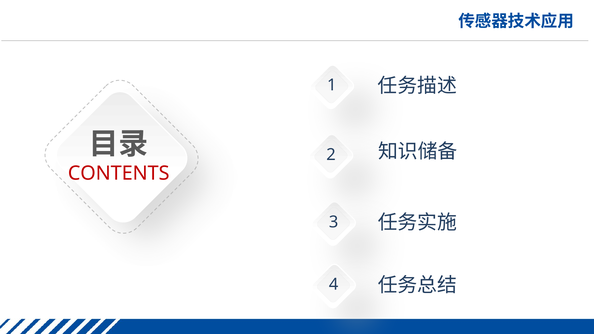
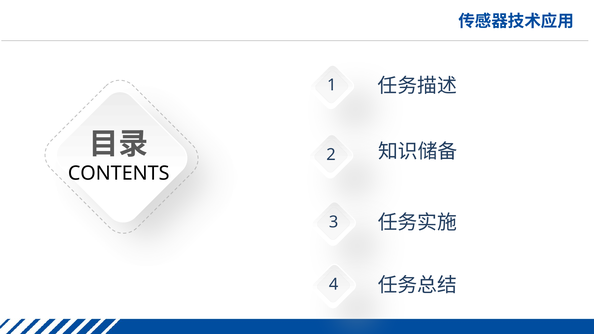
CONTENTS colour: red -> black (119, 173)
